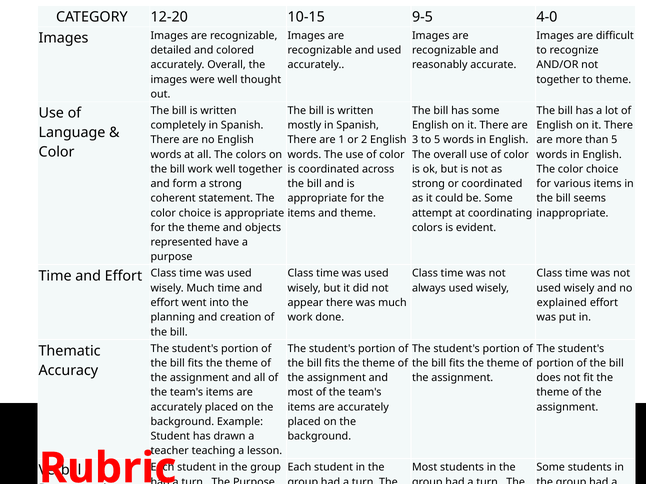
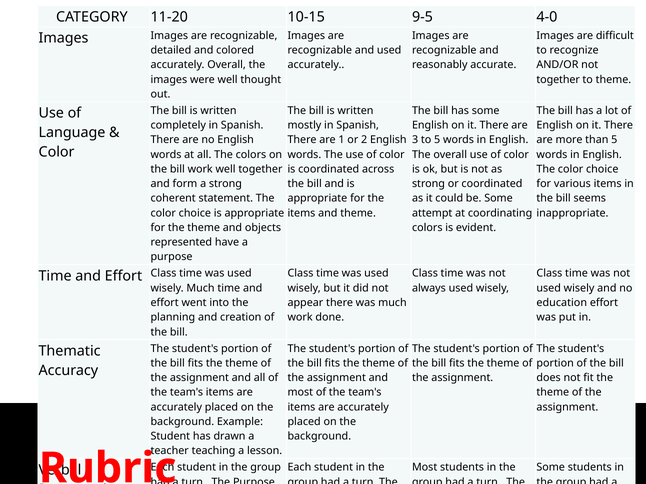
12-20: 12-20 -> 11-20 (169, 17)
explained: explained -> education (562, 303)
